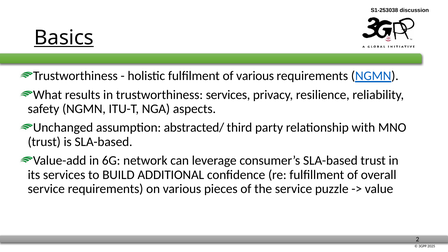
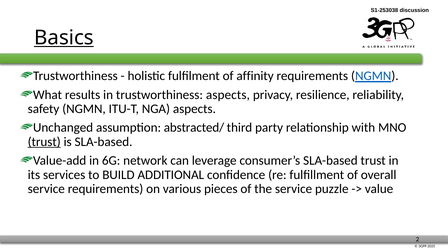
of various: various -> affinity (255, 76)
trustworthiness services: services -> aspects (228, 95)
trust underline: none -> present (44, 142)
